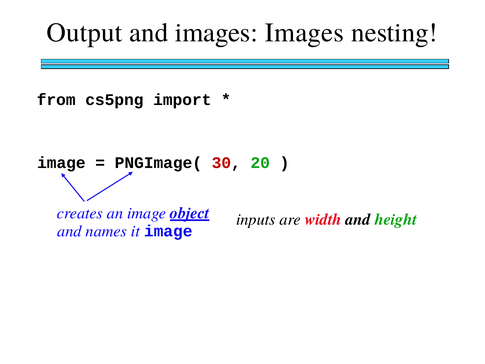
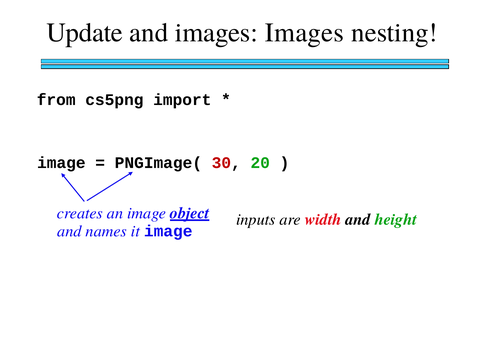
Output: Output -> Update (85, 33)
